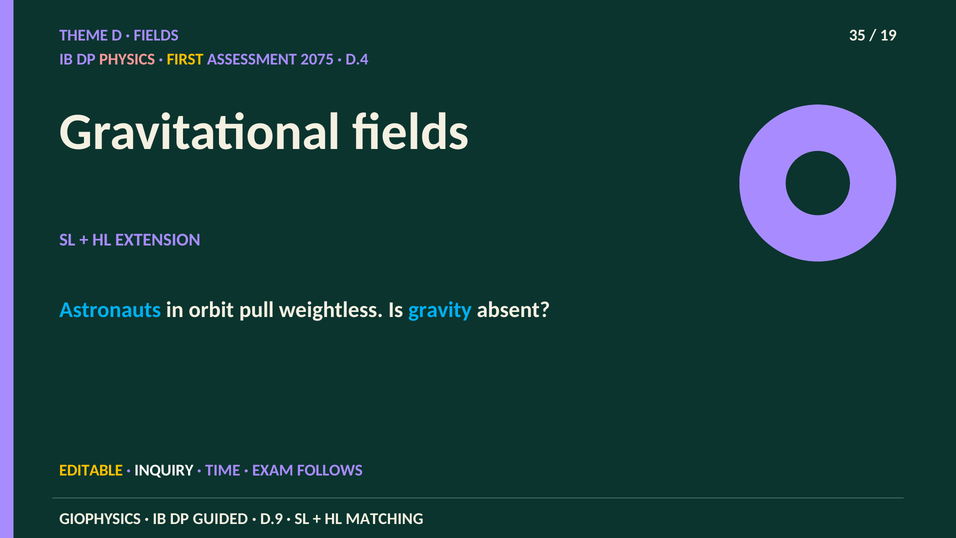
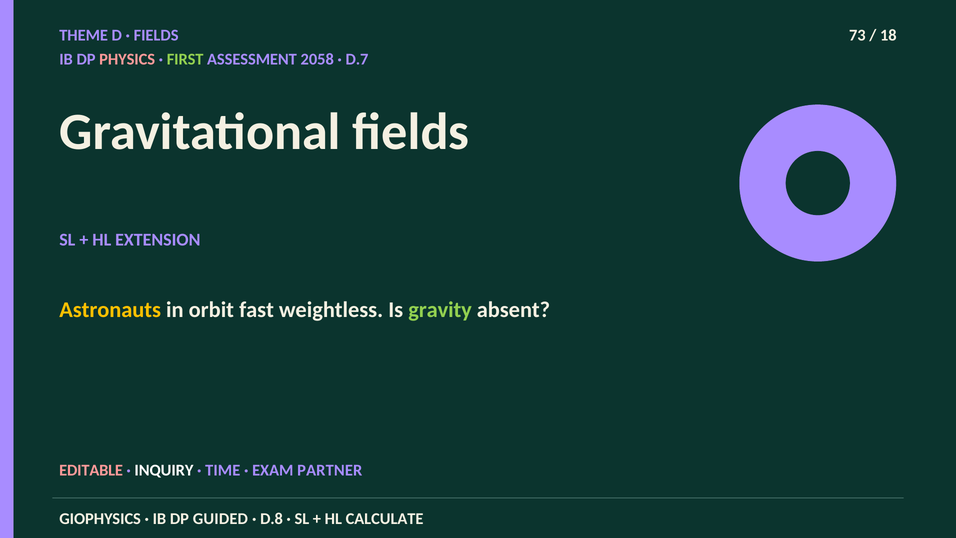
35: 35 -> 73 (857, 35)
19: 19 -> 18 (888, 35)
FIRST colour: yellow -> light green (185, 59)
2075: 2075 -> 2058 (317, 59)
D.4: D.4 -> D.7 (357, 59)
Astronauts colour: light blue -> yellow (110, 310)
pull: pull -> fast (257, 310)
gravity colour: light blue -> light green (440, 310)
EDITABLE colour: yellow -> pink (91, 470)
FOLLOWS: FOLLOWS -> PARTNER (330, 470)
D.9: D.9 -> D.8 (272, 519)
MATCHING: MATCHING -> CALCULATE (385, 519)
